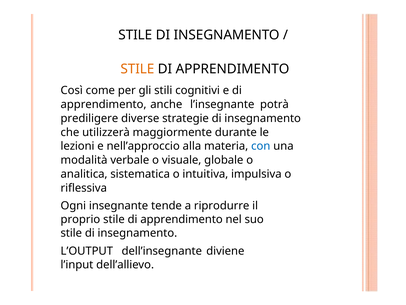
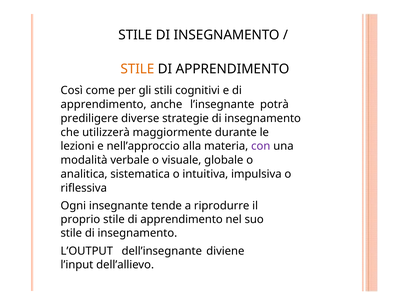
con colour: blue -> purple (261, 146)
